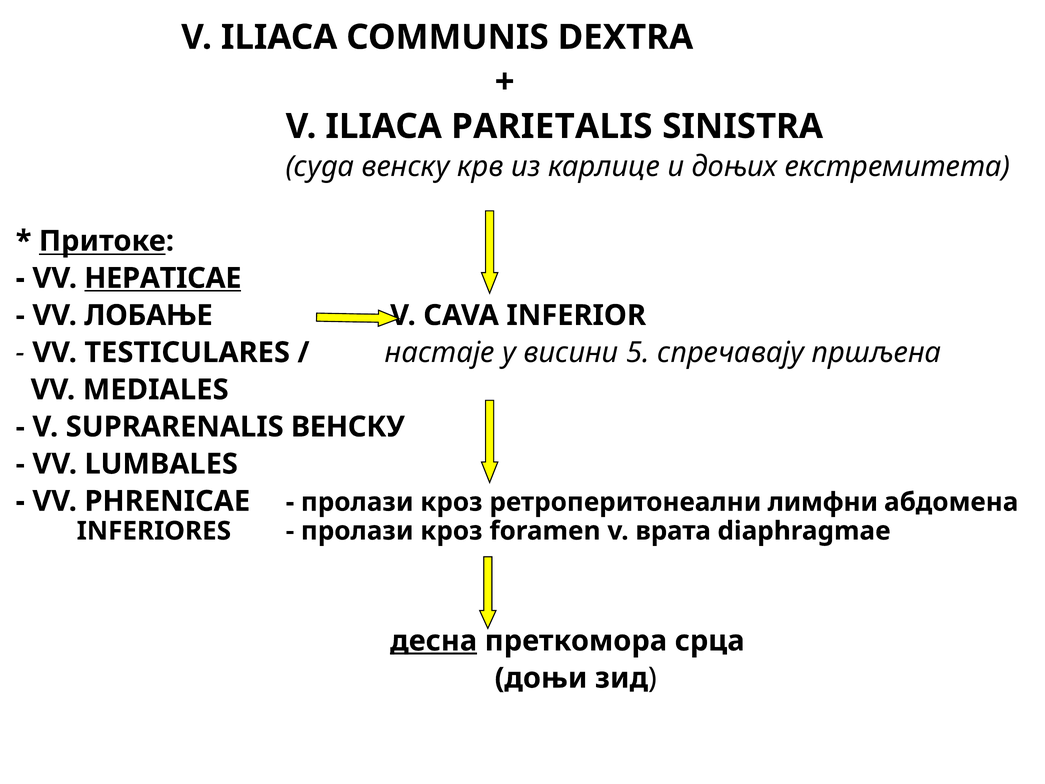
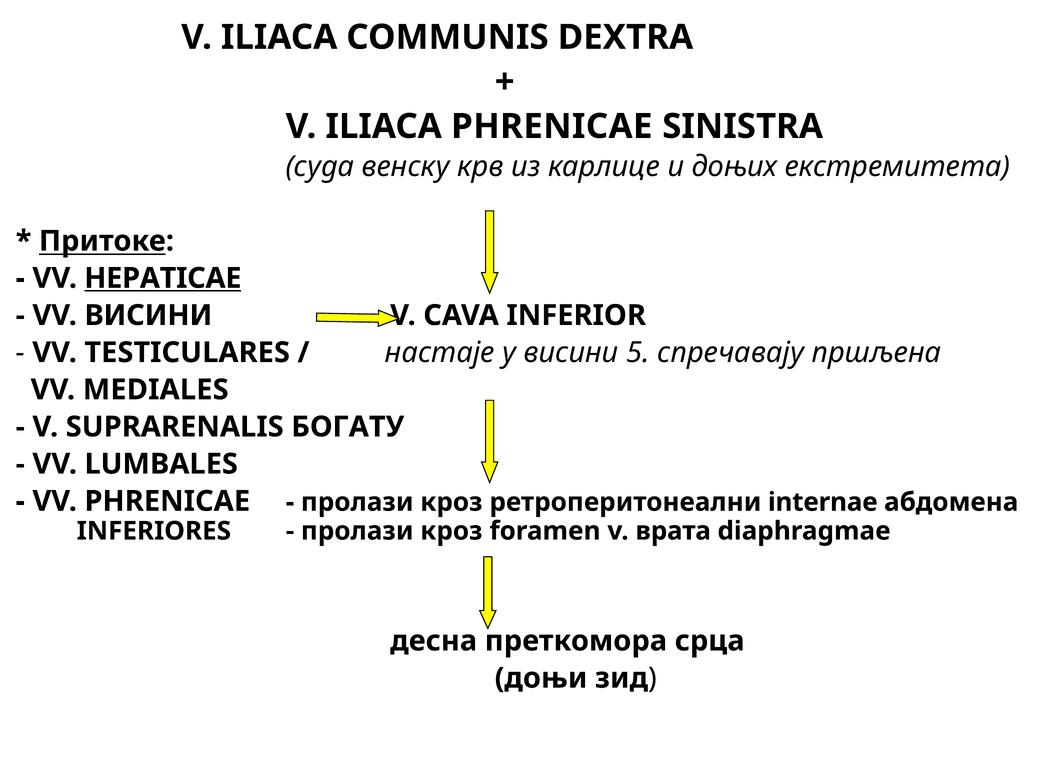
ILIACA PARIETALIS: PARIETALIS -> PHRENICAE (552, 126)
VV ЛОБАЊЕ: ЛОБАЊЕ -> ВИСИНИ (148, 315)
SUPRARENALIS ВЕНСКУ: ВЕНСКУ -> БОГАТУ (348, 427)
лимфни: лимфни -> internae (823, 502)
десна underline: present -> none (434, 641)
